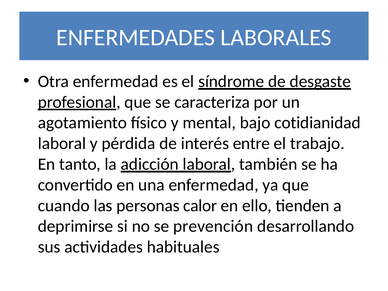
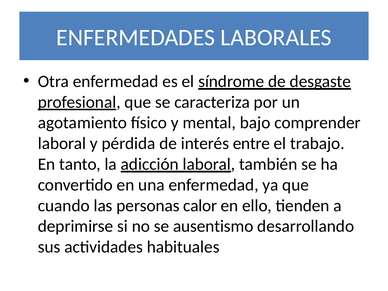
cotidianidad: cotidianidad -> comprender (317, 123)
prevención: prevención -> ausentismo (213, 226)
